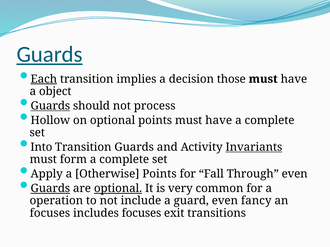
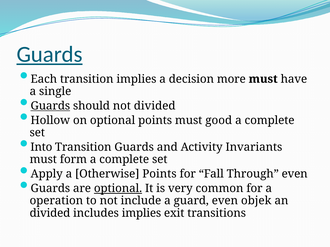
Each underline: present -> none (44, 79)
those: those -> more (231, 79)
object: object -> single (55, 92)
not process: process -> divided (155, 106)
points must have: have -> good (219, 121)
Invariants underline: present -> none (254, 147)
Guards underline: present -> none (50, 189)
fancy: fancy -> objek (256, 201)
focuses: focuses -> divided (50, 213)
includes focuses: focuses -> implies (141, 213)
